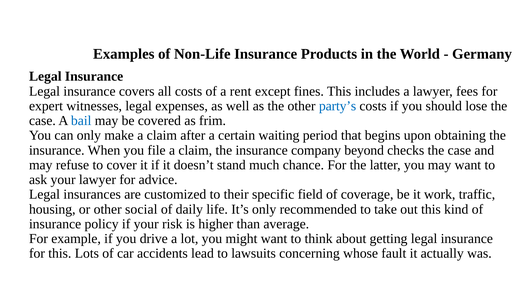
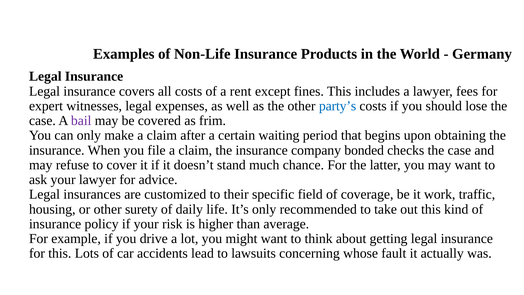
bail colour: blue -> purple (81, 121)
beyond: beyond -> bonded (364, 150)
social: social -> surety (141, 209)
